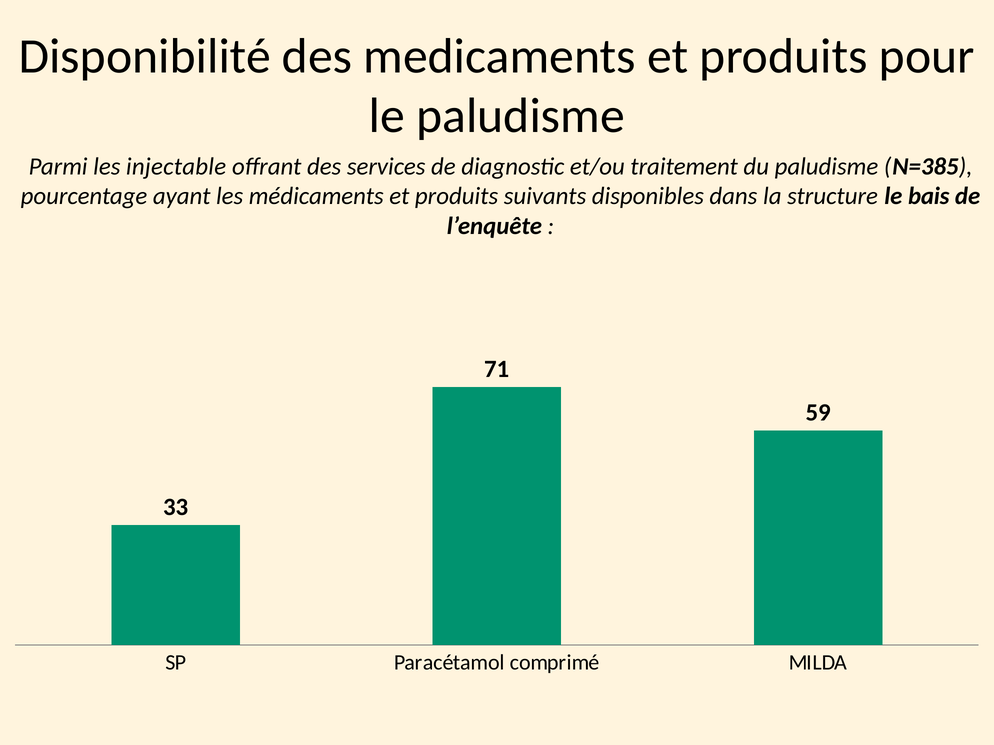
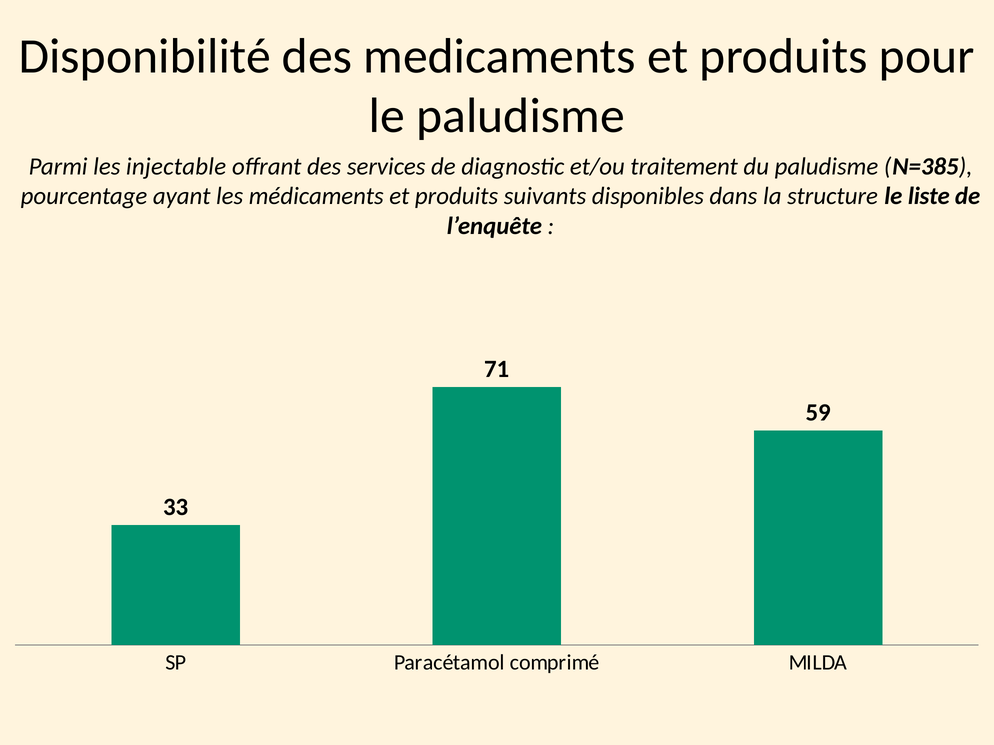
bais: bais -> liste (929, 196)
